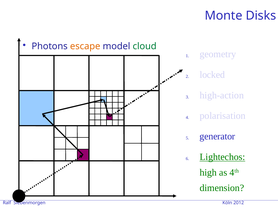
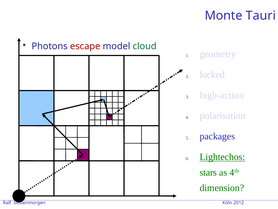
Disks: Disks -> Tauri (261, 16)
escape colour: orange -> red (85, 46)
generator: generator -> packages (217, 136)
high: high -> stars (208, 172)
